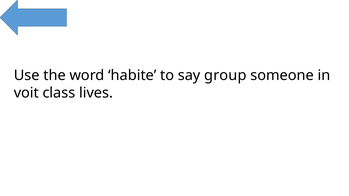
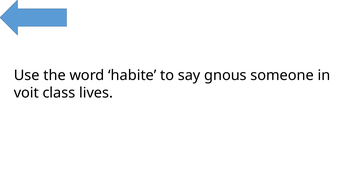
group: group -> gnous (225, 75)
